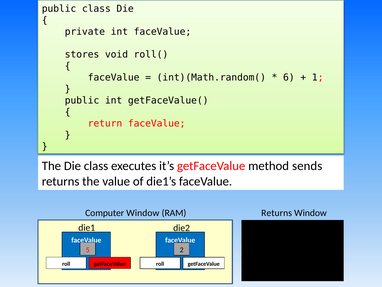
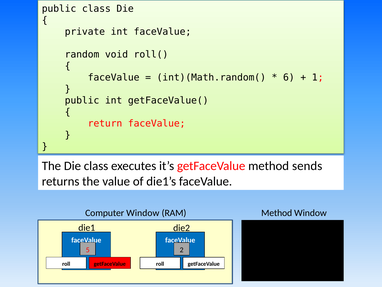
stores: stores -> random (82, 54)
RAM Returns: Returns -> Method (277, 212)
